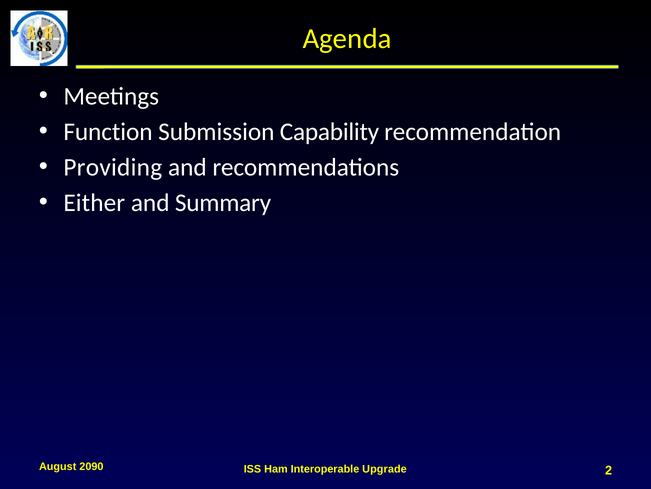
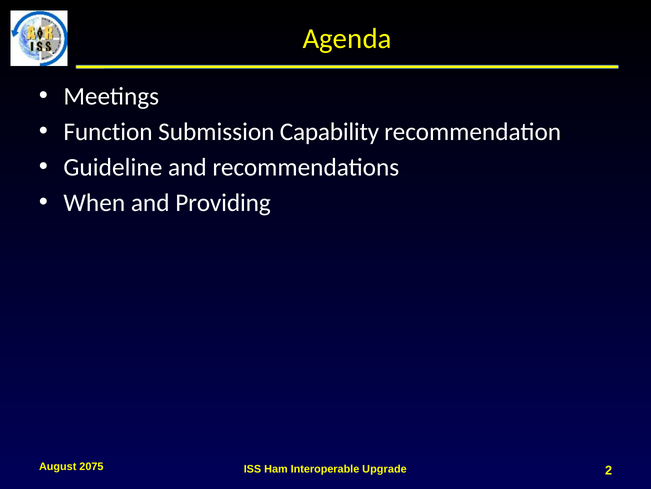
Providing: Providing -> Guideline (113, 167)
Either: Either -> When (94, 203)
Summary: Summary -> Providing (223, 203)
2090: 2090 -> 2075 (91, 466)
